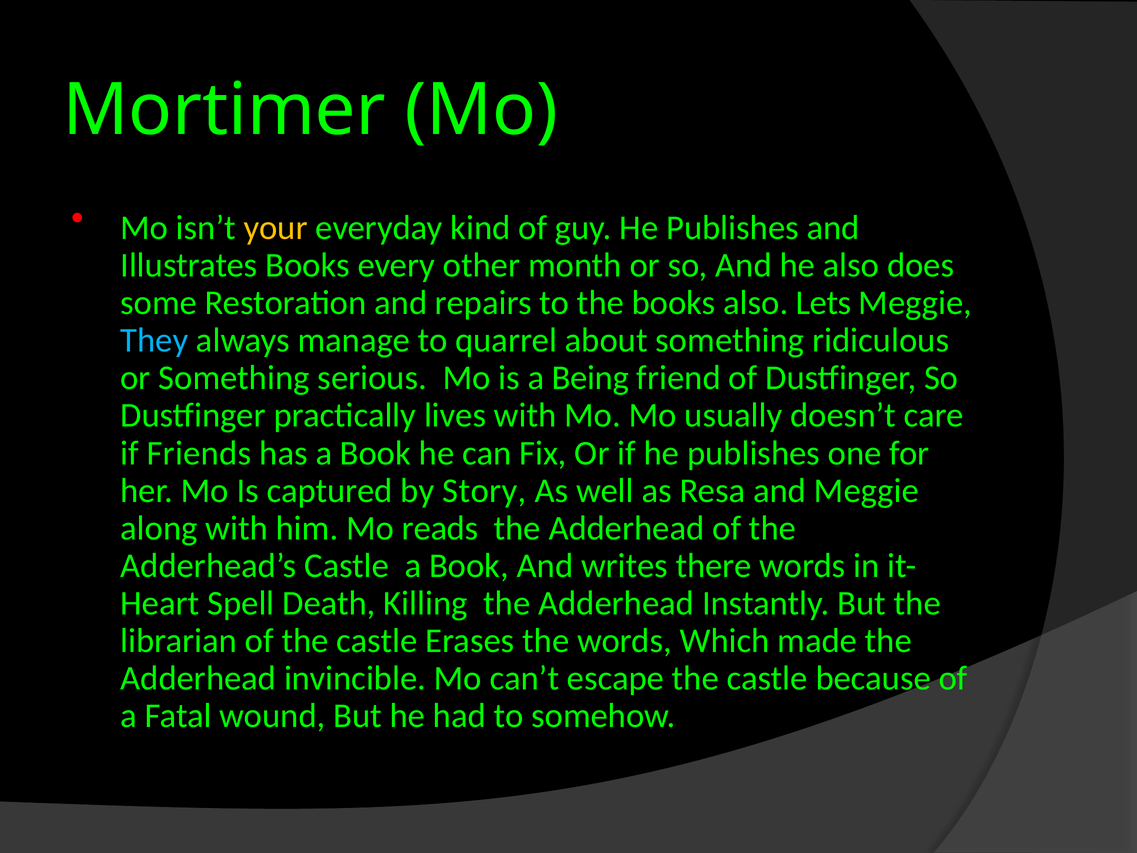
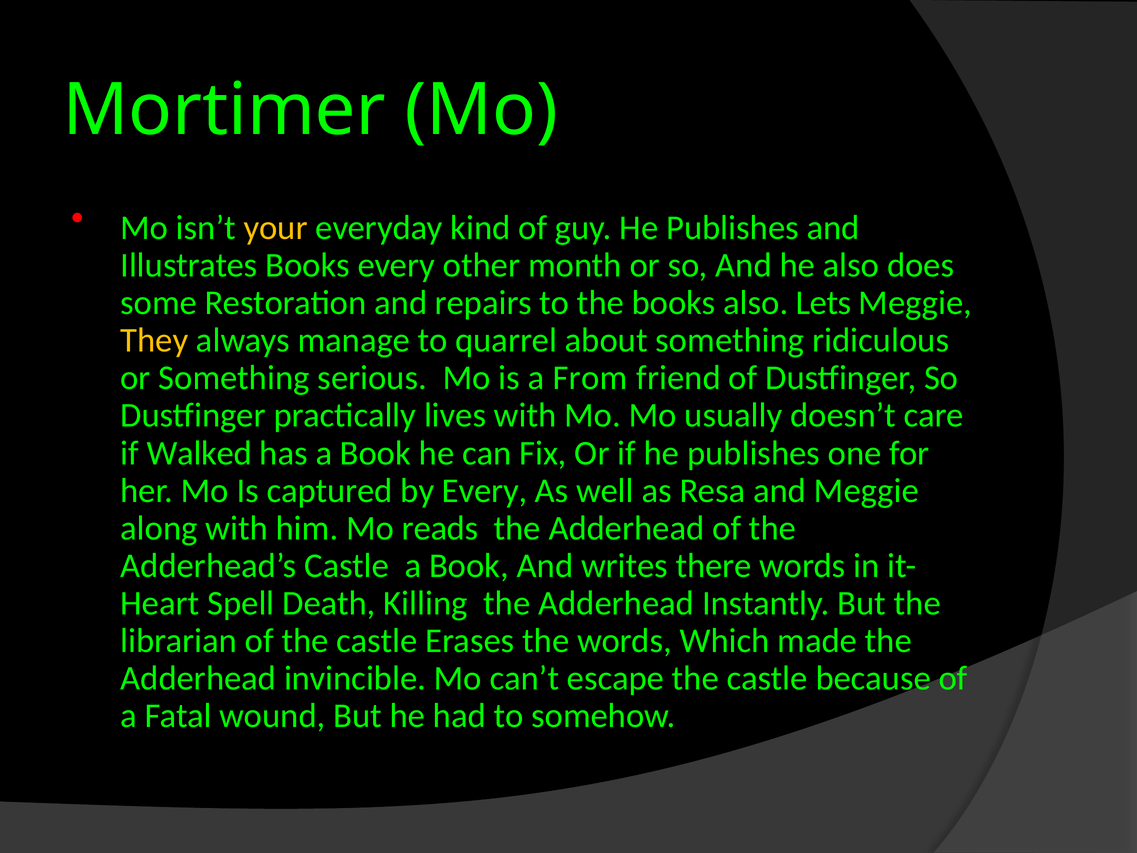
They colour: light blue -> yellow (154, 340)
Being: Being -> From (590, 378)
Friends: Friends -> Walked (199, 453)
by Story: Story -> Every (485, 490)
